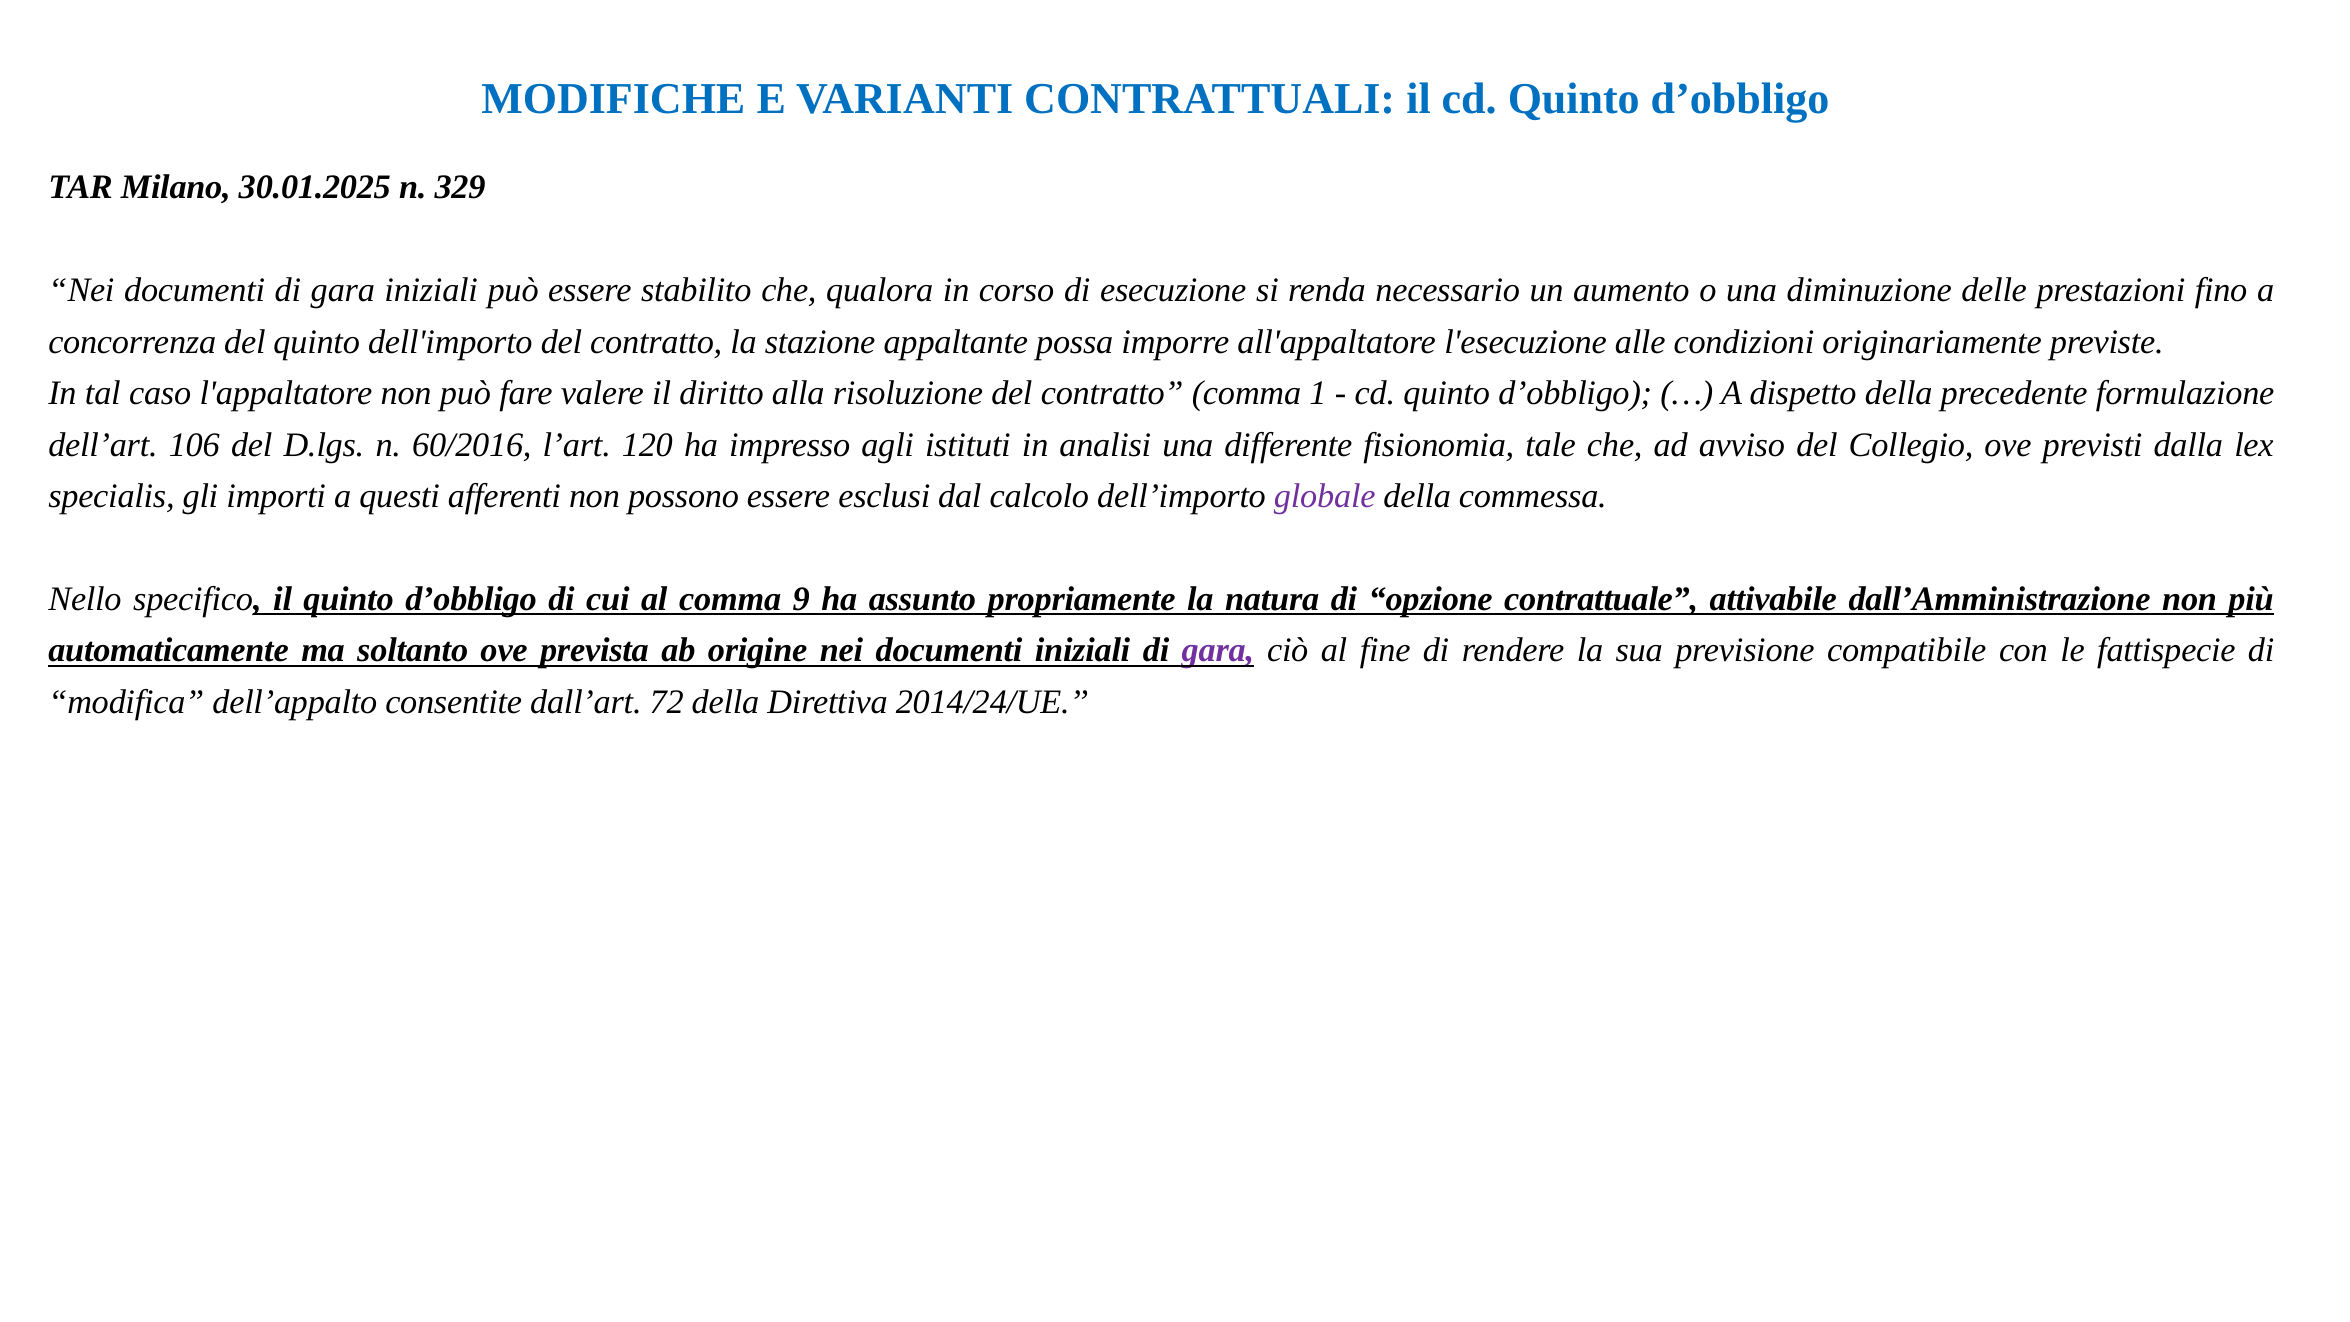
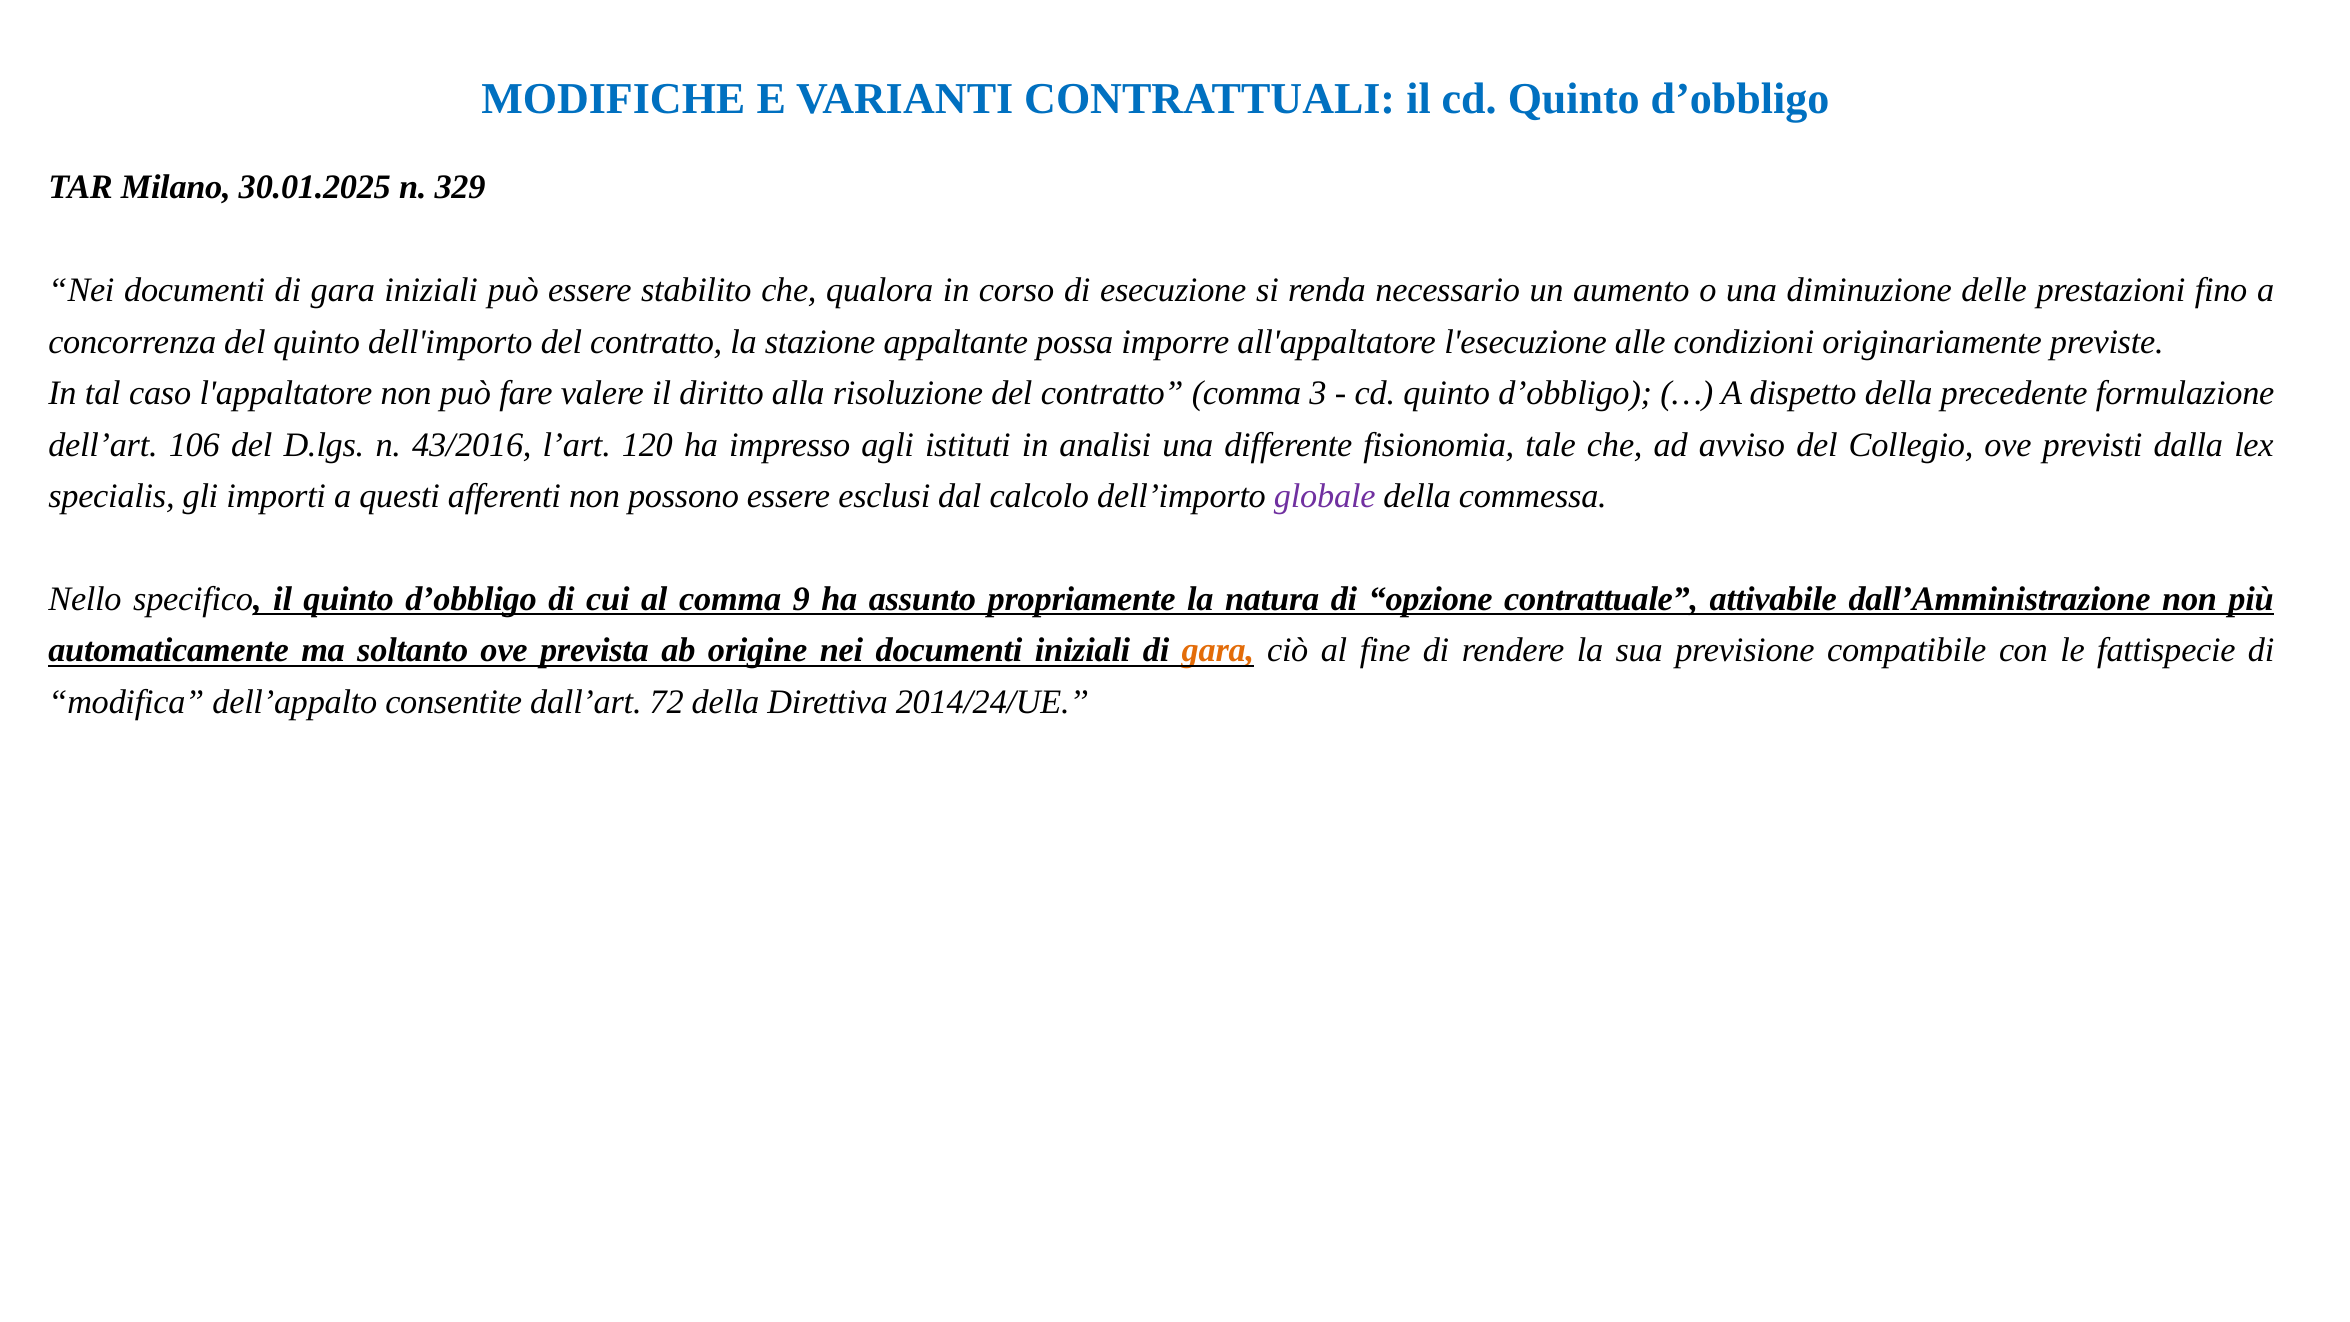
1: 1 -> 3 (1318, 393)
60/2016: 60/2016 -> 43/2016 (472, 445)
gara colour: purple -> orange (1218, 650)
